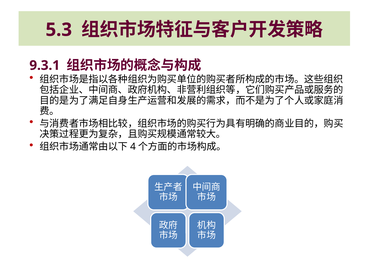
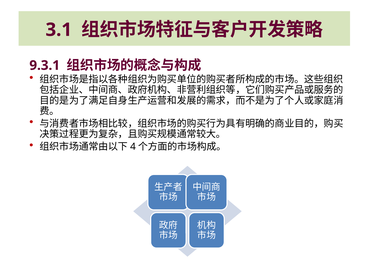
5.3: 5.3 -> 3.1 (59, 30)
